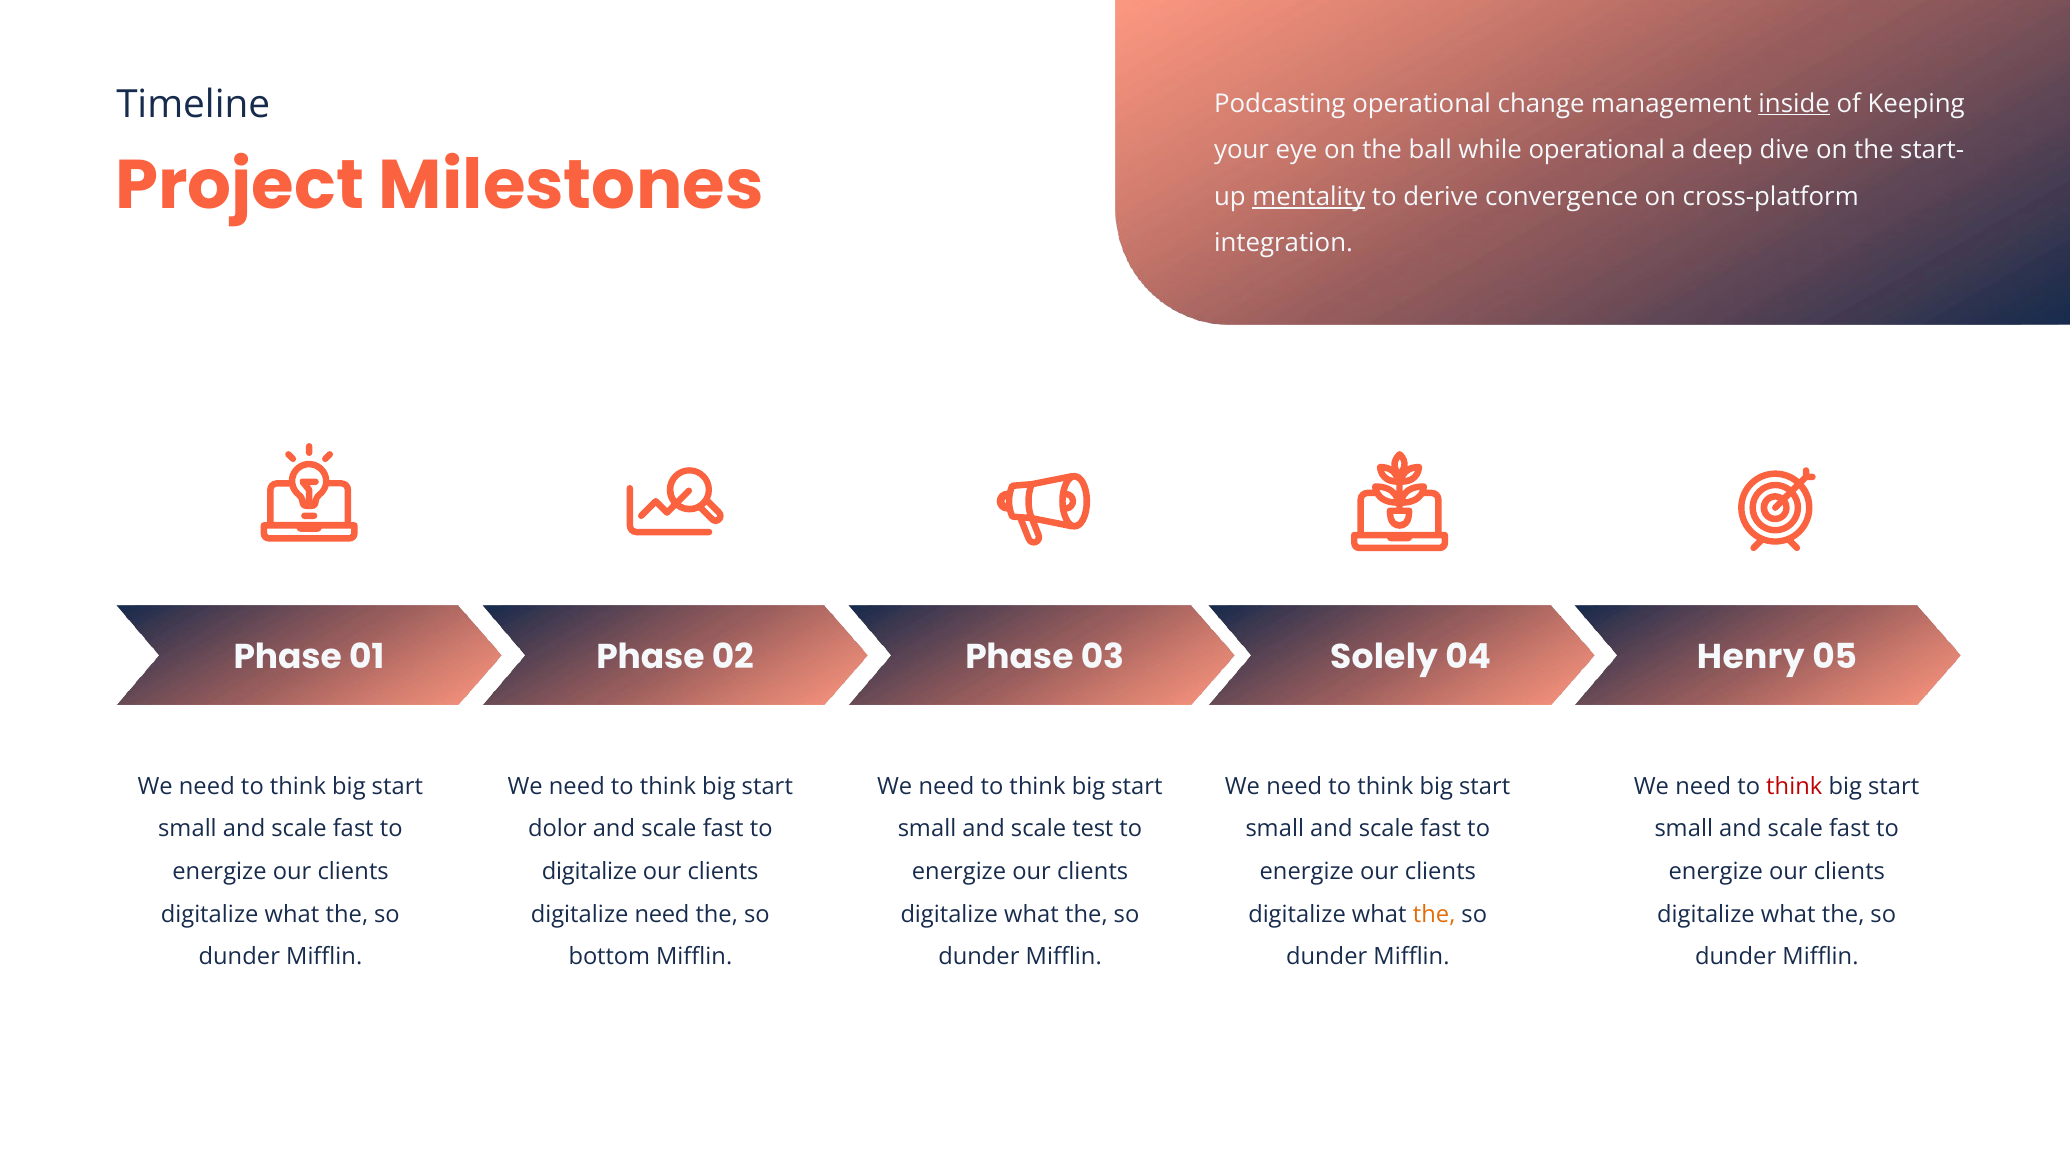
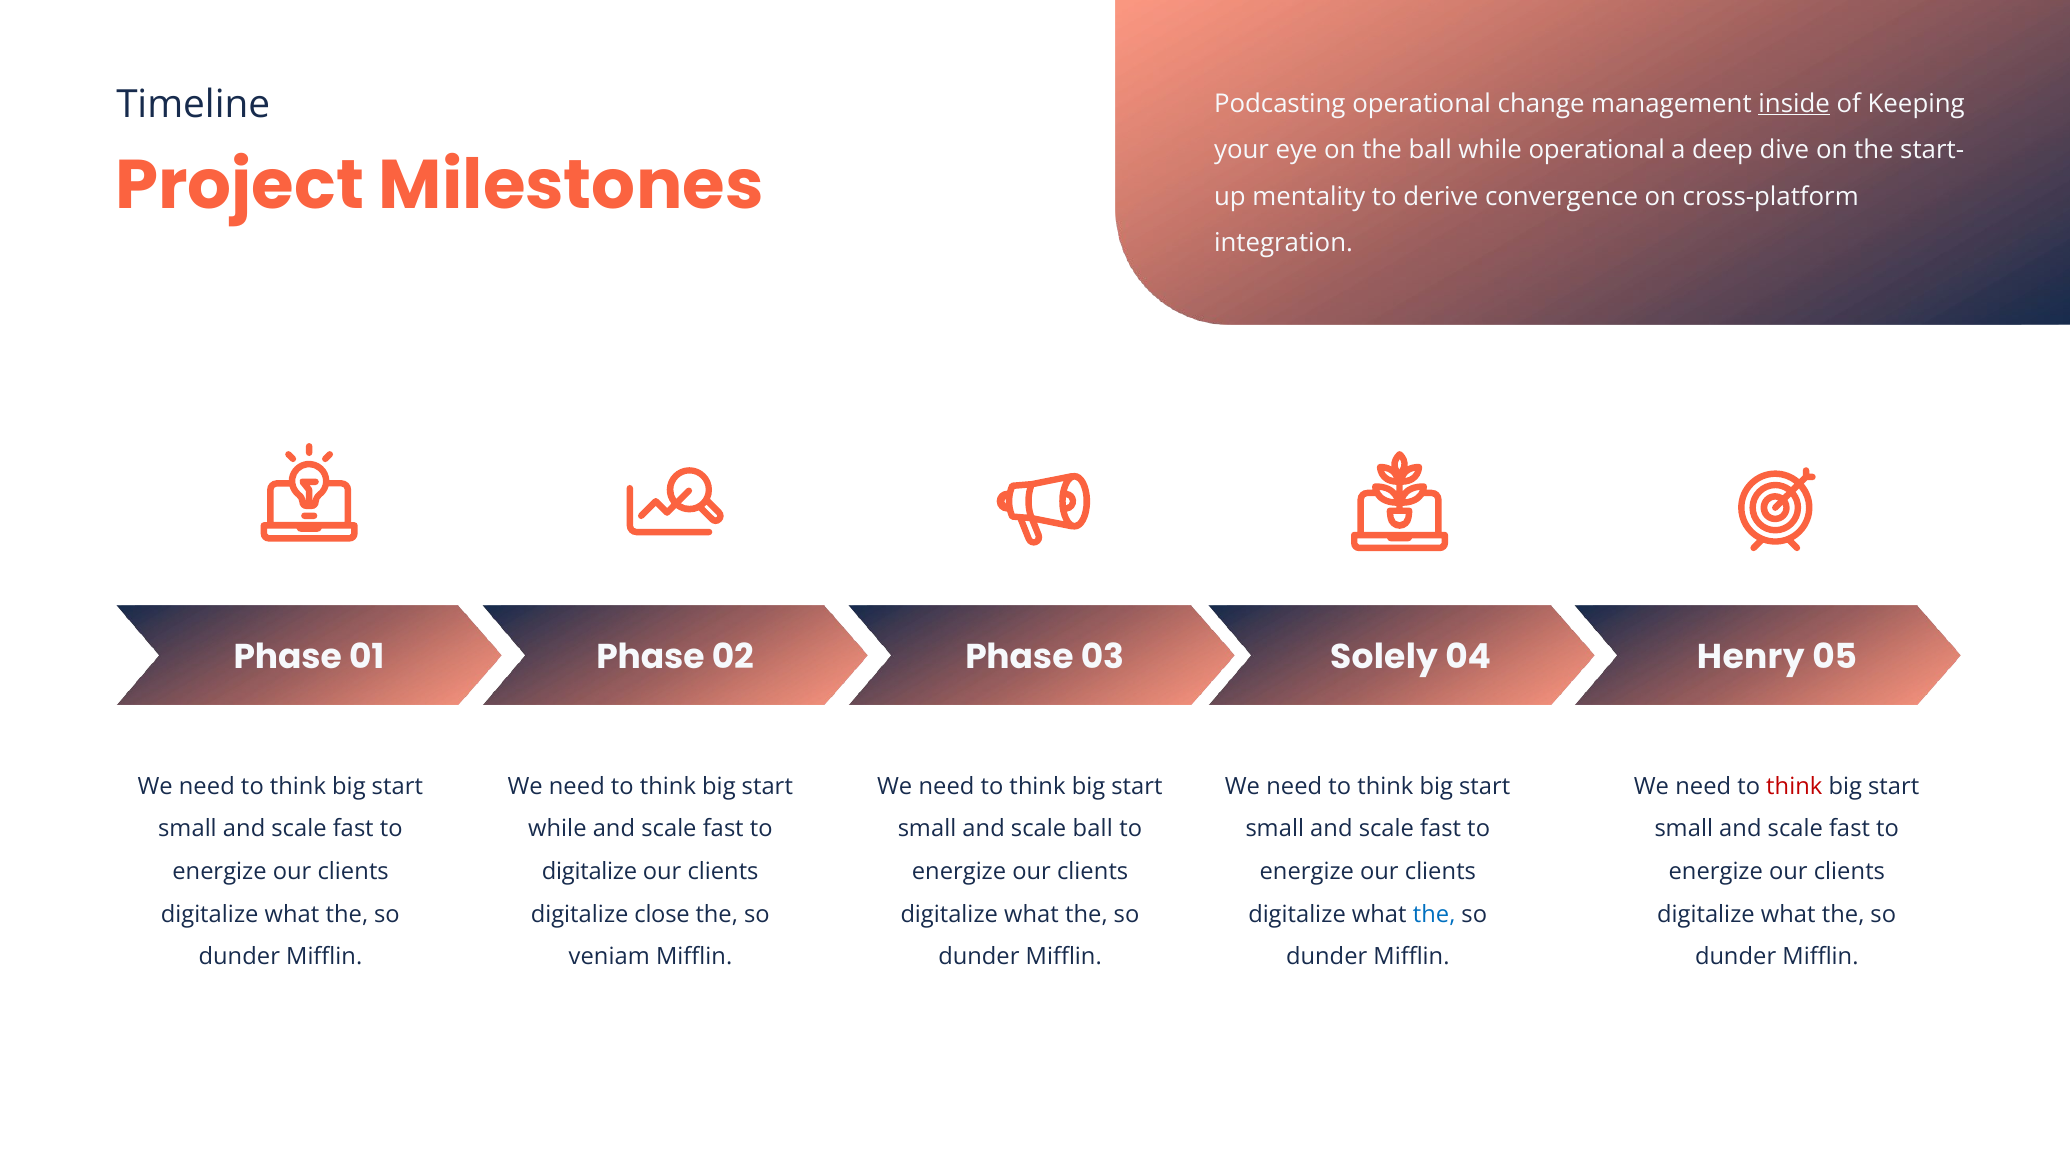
mentality underline: present -> none (1309, 197)
dolor: dolor -> while (557, 829)
scale test: test -> ball (1093, 829)
digitalize need: need -> close (662, 915)
the colour: orange -> blue (1434, 915)
bottom: bottom -> veniam (609, 957)
